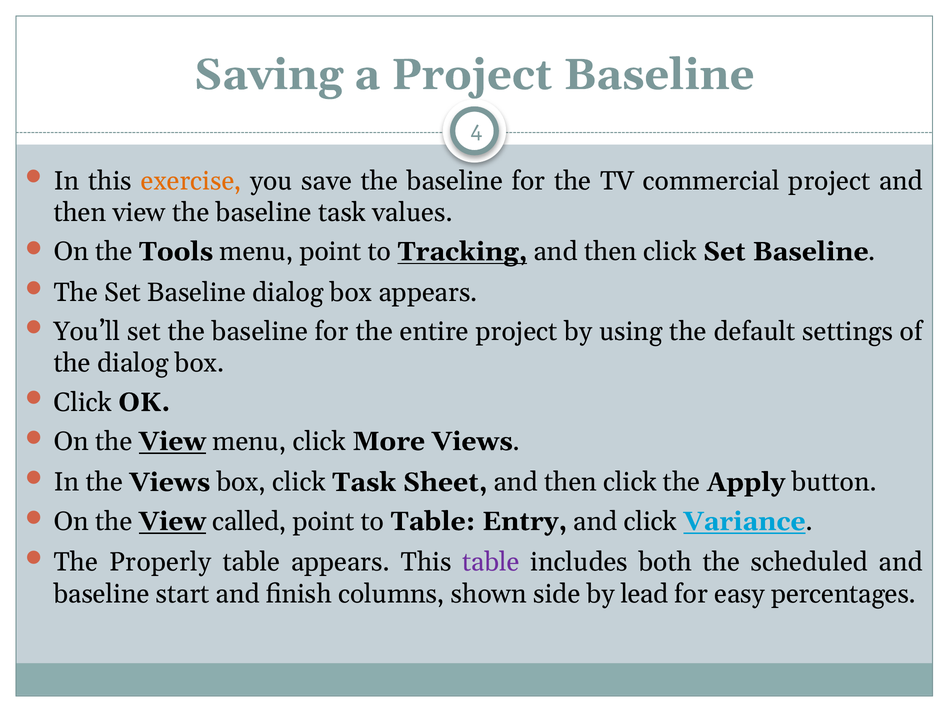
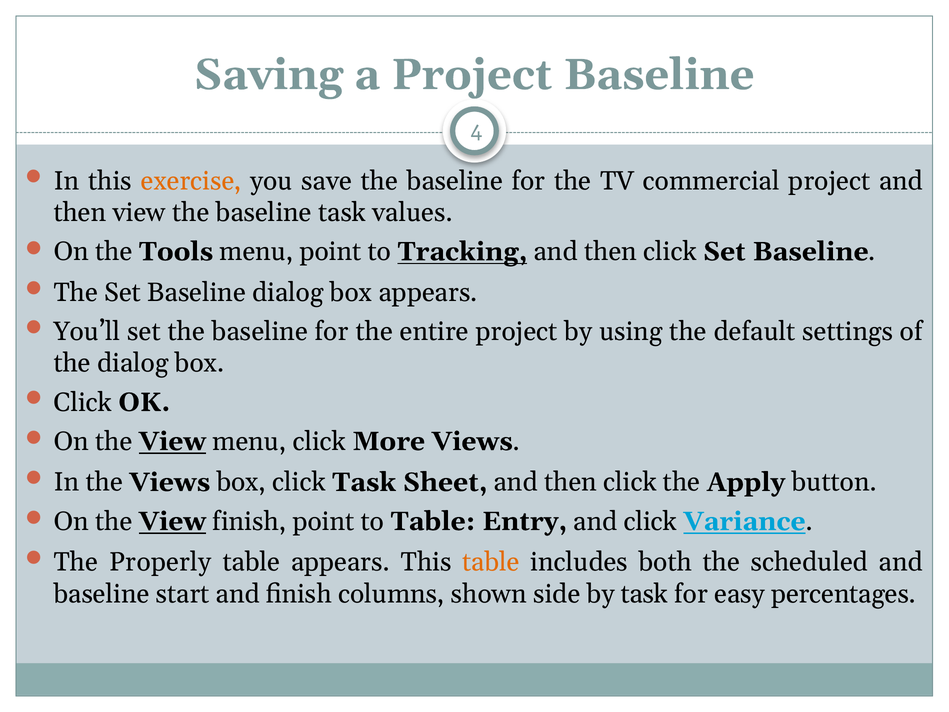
View called: called -> finish (249, 521)
table colour: purple -> orange (491, 562)
by lead: lead -> task (644, 594)
